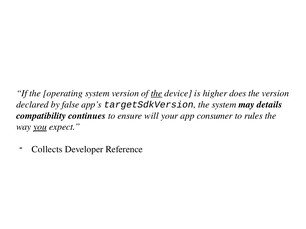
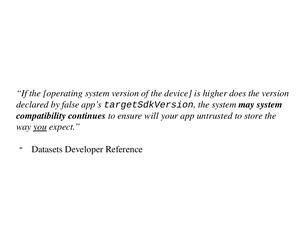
the underline: present -> none (156, 94)
may details: details -> system (270, 105)
consumer: consumer -> untrusted (215, 116)
rules: rules -> store (253, 116)
Collects: Collects -> Datasets (47, 150)
